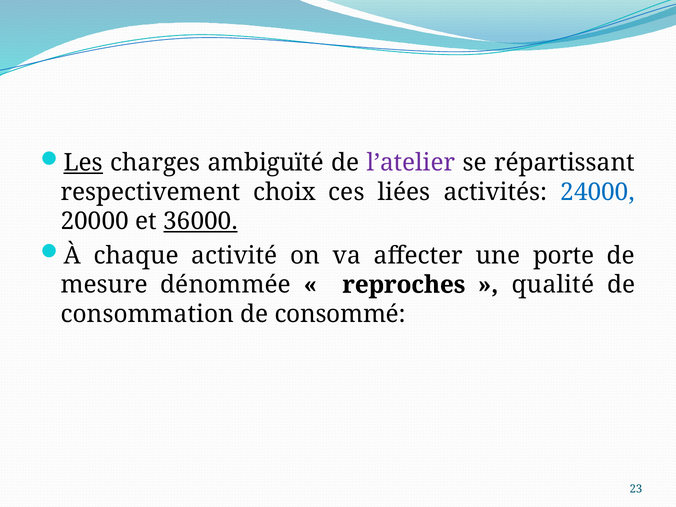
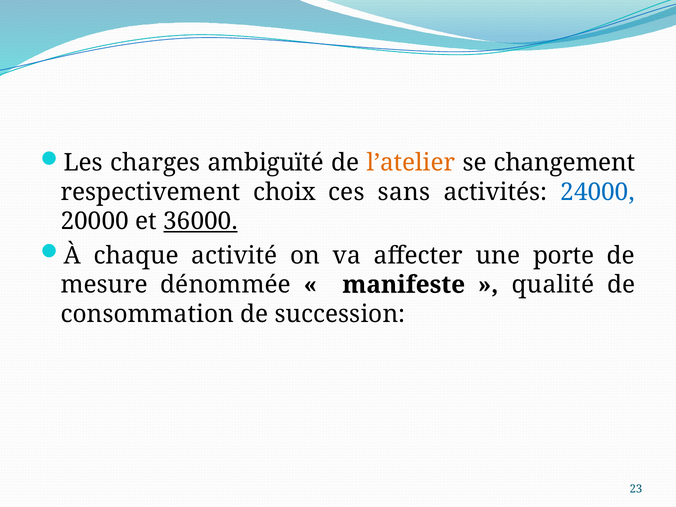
Les underline: present -> none (83, 163)
l’atelier colour: purple -> orange (411, 163)
répartissant: répartissant -> changement (565, 163)
liées: liées -> sans (404, 192)
reproches: reproches -> manifeste (404, 285)
consommé: consommé -> succession (340, 314)
